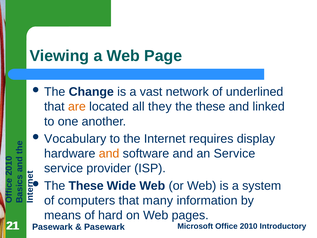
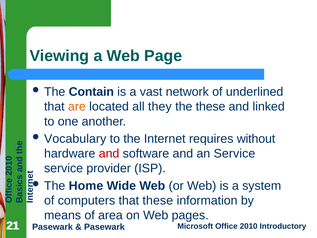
Change: Change -> Contain (91, 92)
display: display -> without (256, 139)
and colour: orange -> red (109, 153)
These: These -> Home (86, 185)
that many: many -> these (158, 200)
hard: hard -> area (110, 215)
